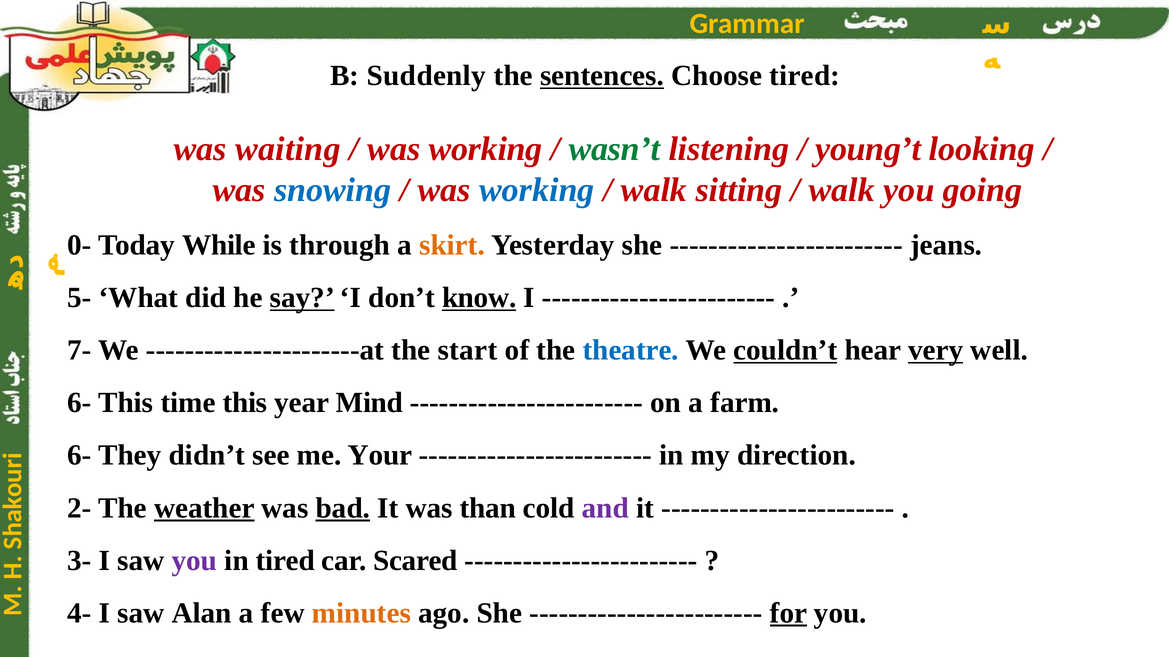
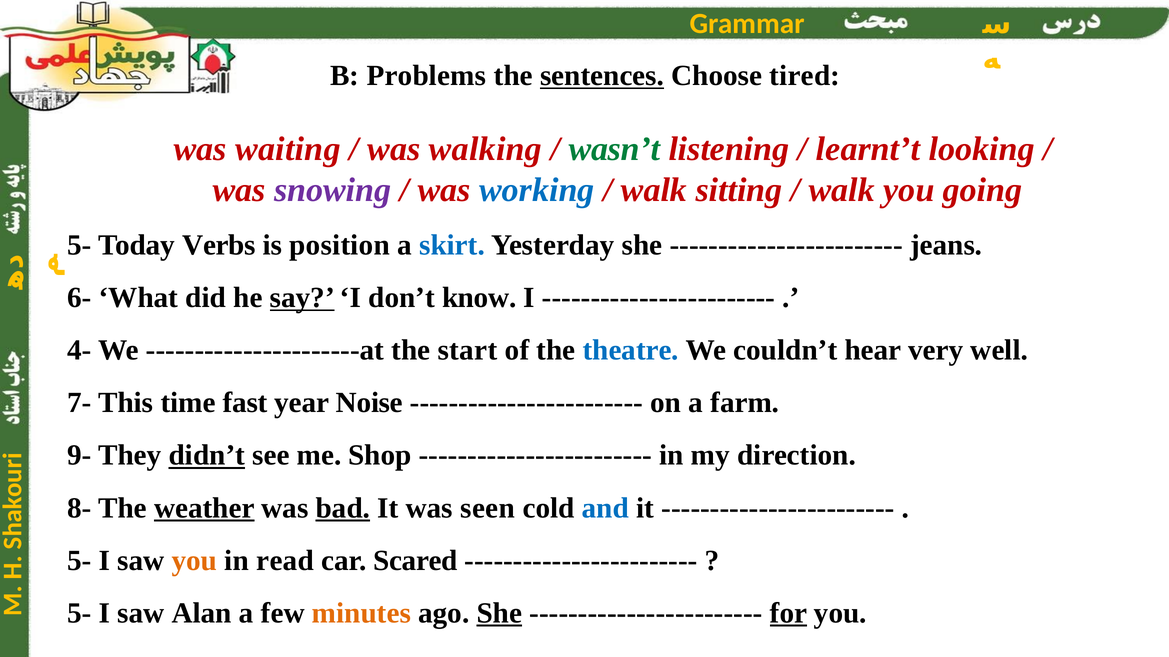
Suddenly: Suddenly -> Problems (426, 76)
working: working -> walking (485, 149)
young’t: young’t -> learnt’t (868, 149)
snowing colour: blue -> purple (333, 190)
0-: 0- -> 5- (79, 245)
While: While -> Verbs (219, 245)
through: through -> position (340, 245)
skirt colour: orange -> blue (452, 245)
5-: 5- -> 6- (79, 298)
know underline: present -> none (479, 298)
7-: 7- -> 4- (79, 351)
couldn’t underline: present -> none (785, 351)
very underline: present -> none (936, 351)
6-: 6- -> 7- (79, 403)
time this: this -> fast (245, 403)
Mind: Mind -> Noise (369, 403)
6-: 6- -> 9- (79, 456)
didn’t underline: none -> present (207, 456)
Your: Your -> Shop (380, 456)
2-: 2- -> 8- (79, 508)
than: than -> seen (488, 508)
and colour: purple -> blue (605, 508)
3-: 3- -> 5- (79, 561)
you colour: purple -> orange (194, 561)
in tired: tired -> read (285, 561)
4-: 4- -> 5- (79, 614)
She underline: none -> present (499, 614)
